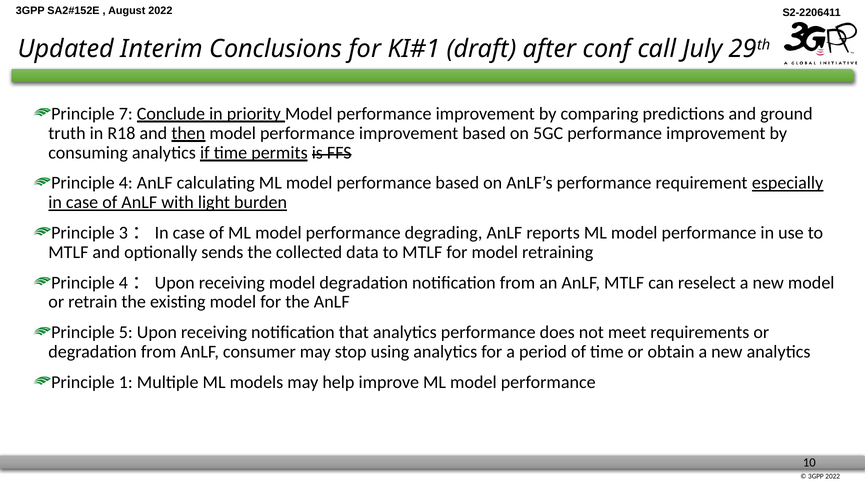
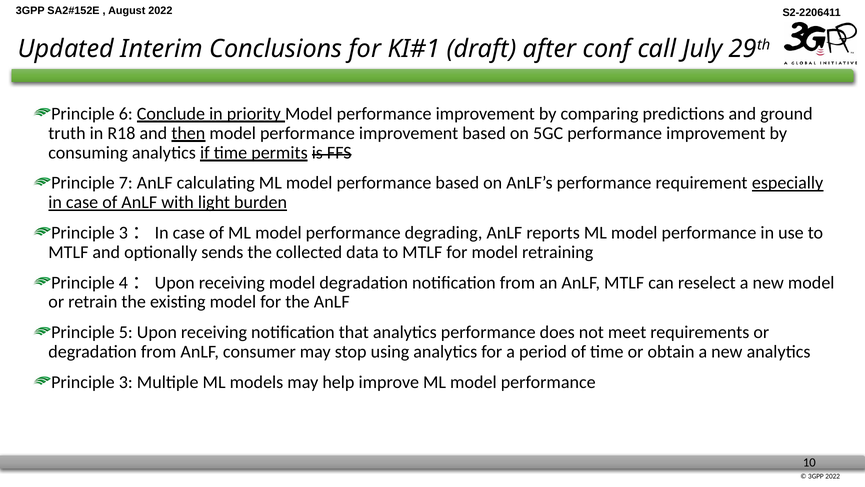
7: 7 -> 6 (126, 114)
4: 4 -> 7 (126, 183)
1: 1 -> 3 (126, 382)
